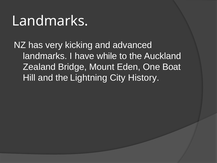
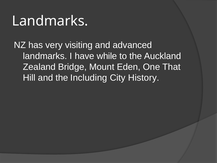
kicking: kicking -> visiting (79, 45)
Boat: Boat -> That (172, 67)
Lightning: Lightning -> Including (89, 78)
